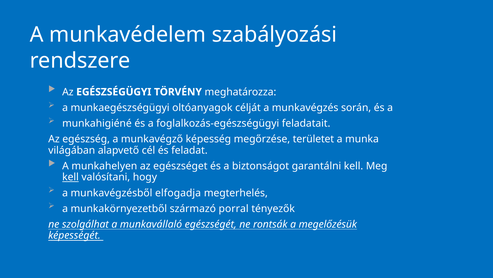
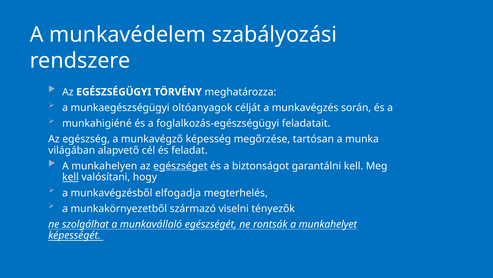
területet: területet -> tartósan (313, 139)
egészséget underline: none -> present (180, 166)
porral: porral -> viselni (234, 208)
megelőzésük: megelőzésük -> munkahelyet (328, 224)
